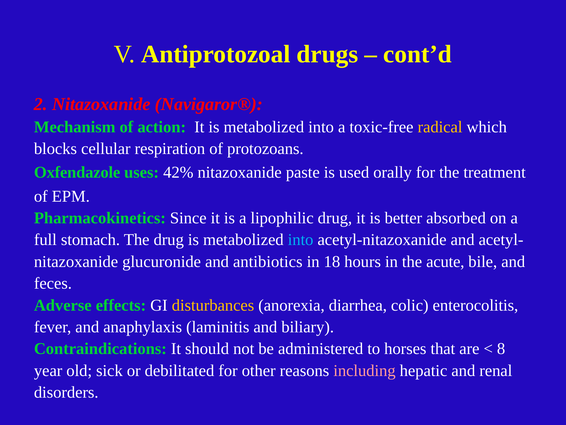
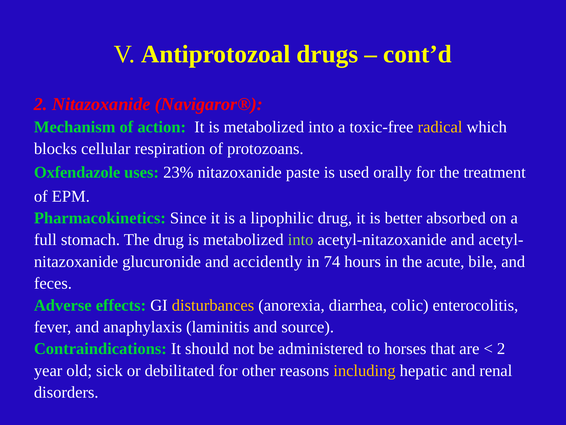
42%: 42% -> 23% (178, 172)
into colour: light blue -> light green (301, 240)
antibiotics: antibiotics -> accidently (268, 261)
18: 18 -> 74 (332, 261)
biliary: biliary -> source (308, 327)
8: 8 -> 2 (501, 348)
including colour: pink -> yellow (364, 370)
